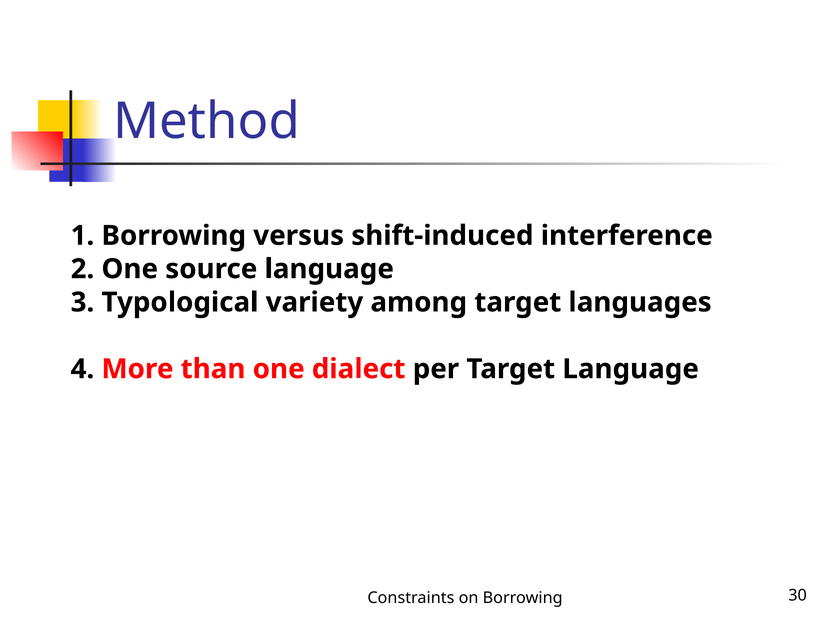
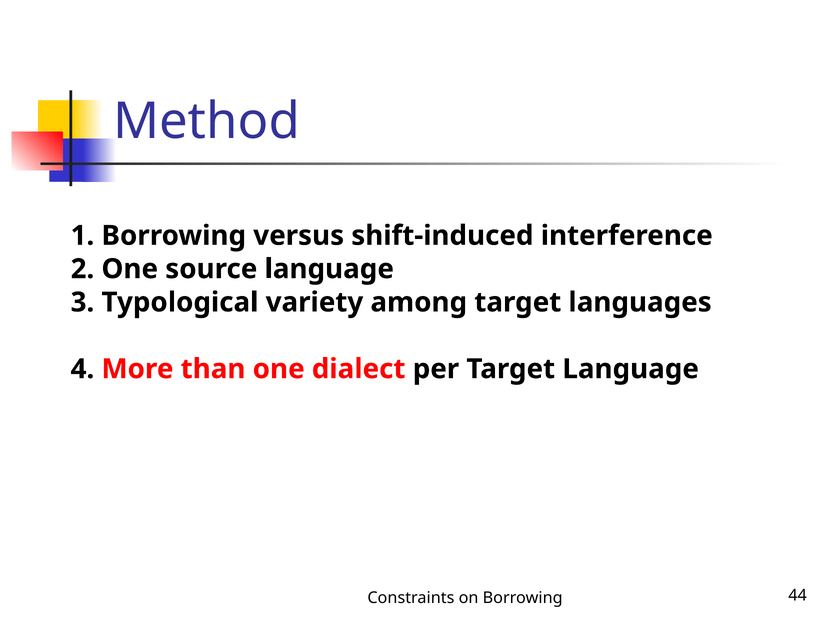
30: 30 -> 44 (798, 595)
